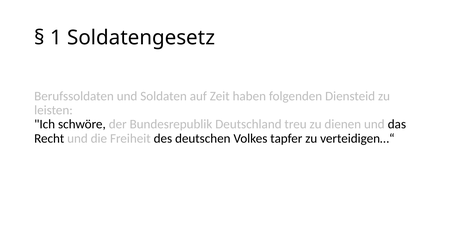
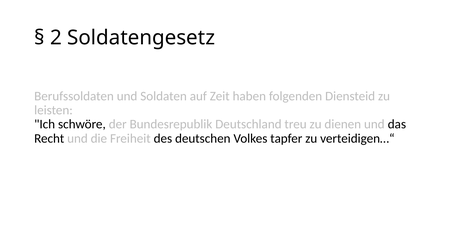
1: 1 -> 2 (56, 38)
